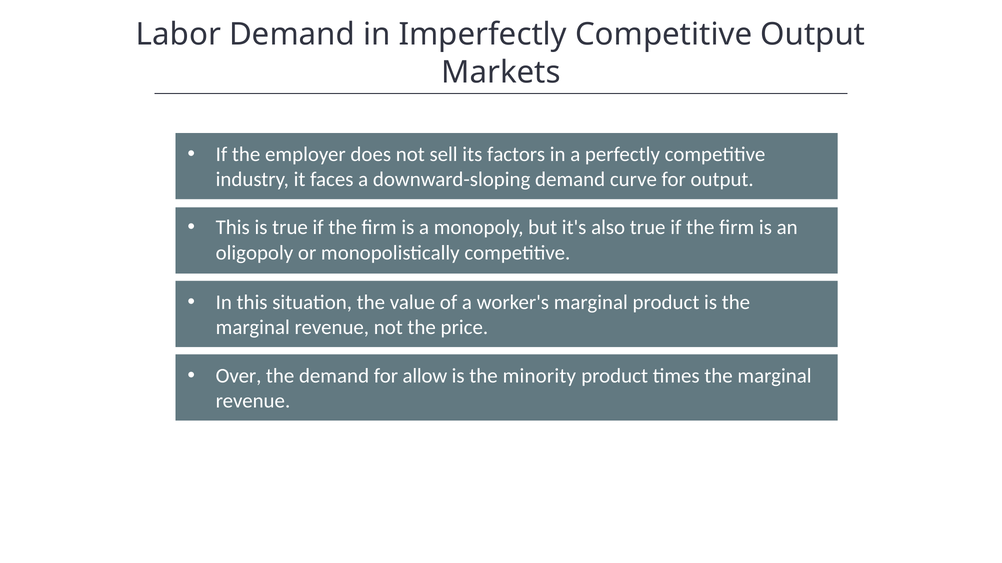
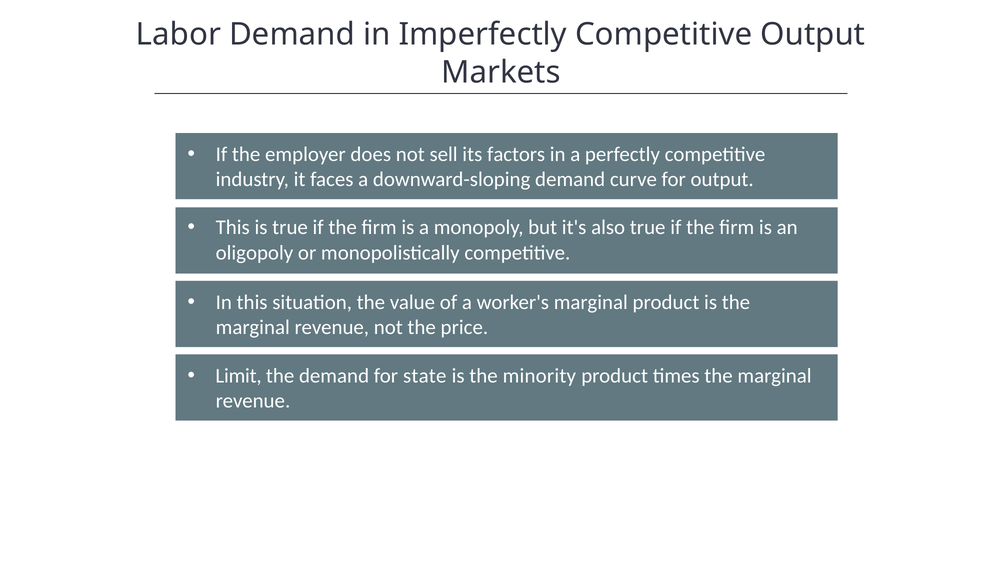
Over: Over -> Limit (239, 376)
allow: allow -> state (425, 376)
